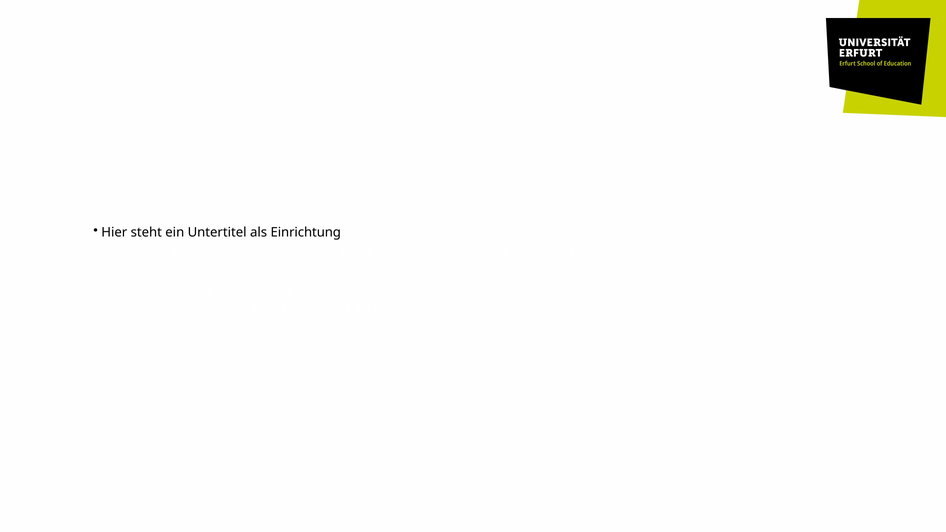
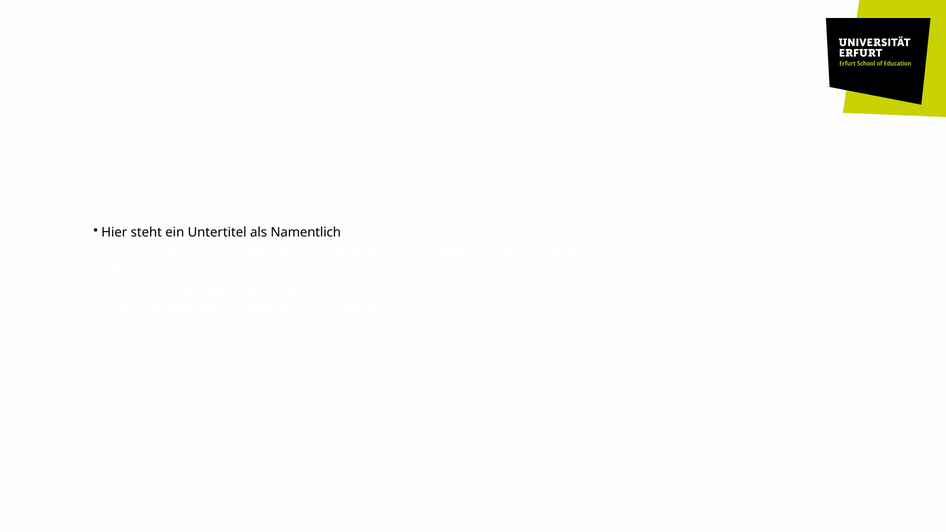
Einrichtung: Einrichtung -> Namentlich (306, 233)
